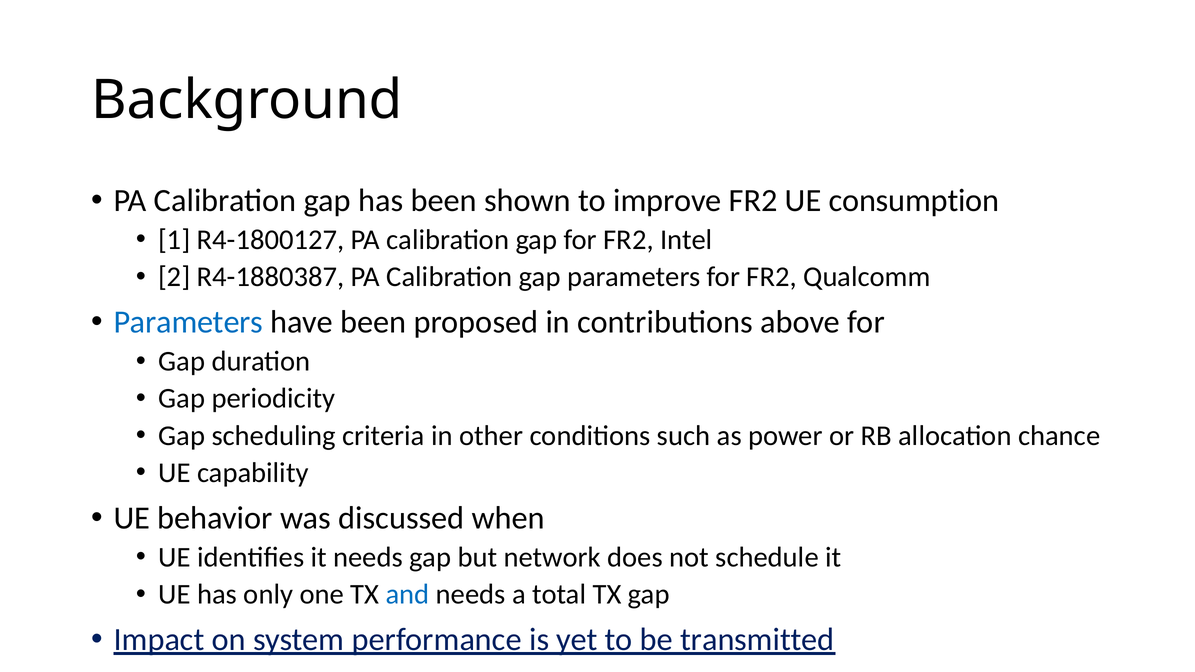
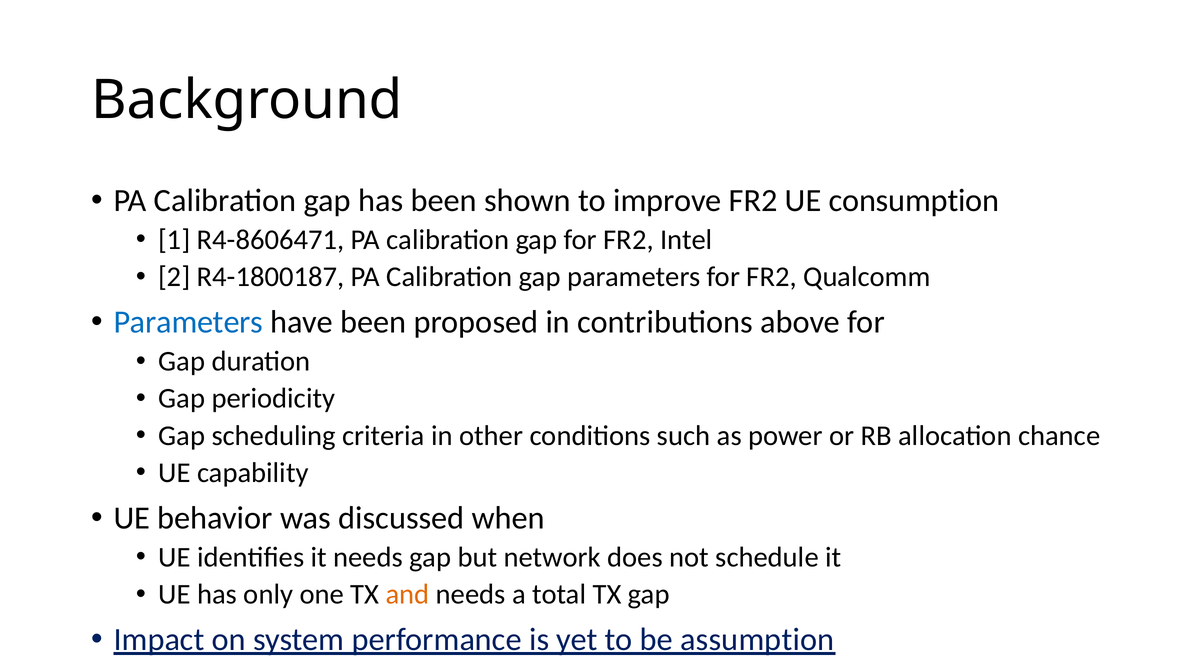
R4-1800127: R4-1800127 -> R4-8606471 (271, 240)
R4-1880387: R4-1880387 -> R4-1800187 (271, 277)
and colour: blue -> orange (408, 594)
transmitted: transmitted -> assumption (757, 640)
